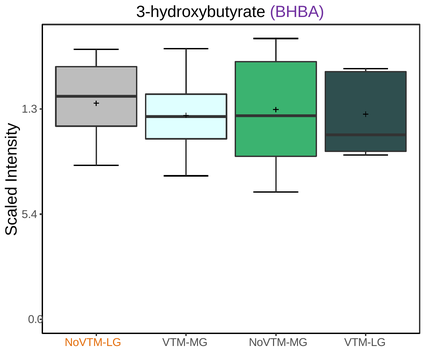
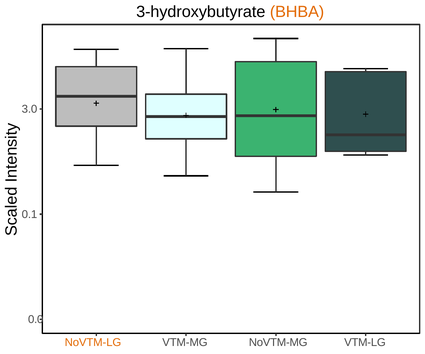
BHBA colour: purple -> orange (297, 12)
1.3: 1.3 -> 3.0 (29, 109)
5.4: 5.4 -> 0.1 (29, 214)
